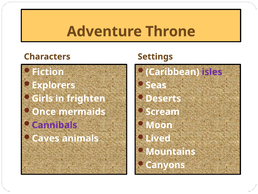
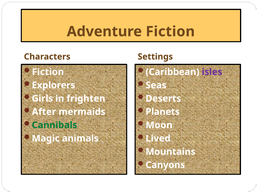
Adventure Throne: Throne -> Fiction (170, 31)
Once: Once -> After (44, 112)
Scream: Scream -> Planets (163, 112)
Cannibals colour: purple -> green (54, 125)
Caves: Caves -> Magic (46, 138)
